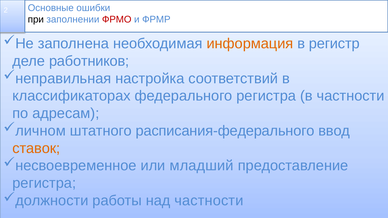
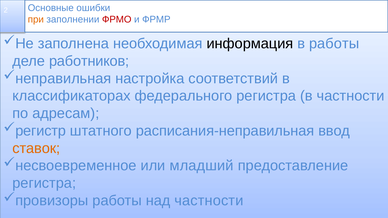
при colour: black -> orange (36, 20)
информация colour: orange -> black (250, 44)
в регистр: регистр -> работы (334, 44)
личном: личном -> регистр (41, 131)
расписания-федерального: расписания-федерального -> расписания-неправильная (225, 131)
должности: должности -> провизоры (52, 201)
